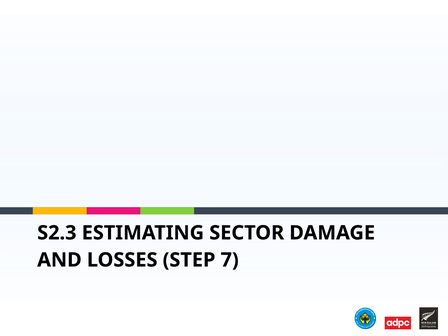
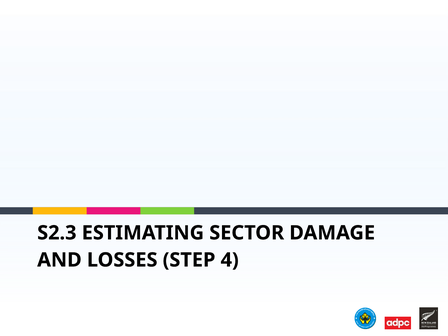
7: 7 -> 4 (230, 260)
